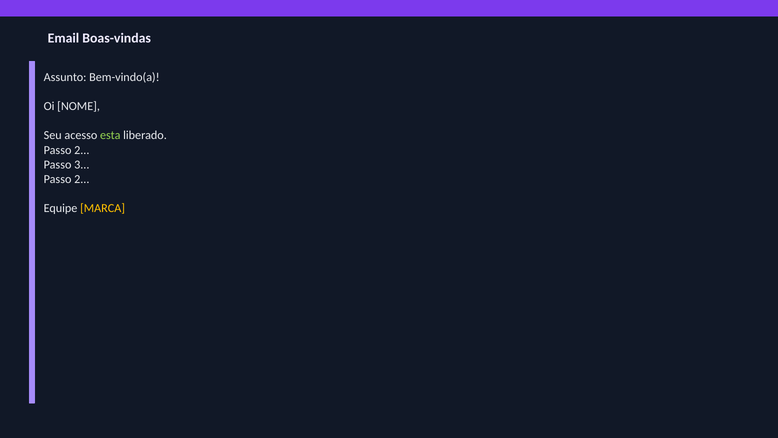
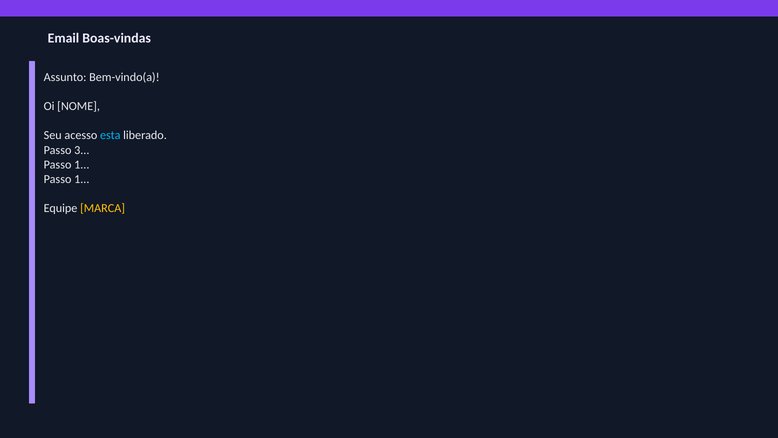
esta colour: light green -> light blue (110, 135)
2: 2 -> 3 (82, 150)
3: 3 -> 1 (82, 164)
2: 2 -> 1 (82, 179)
